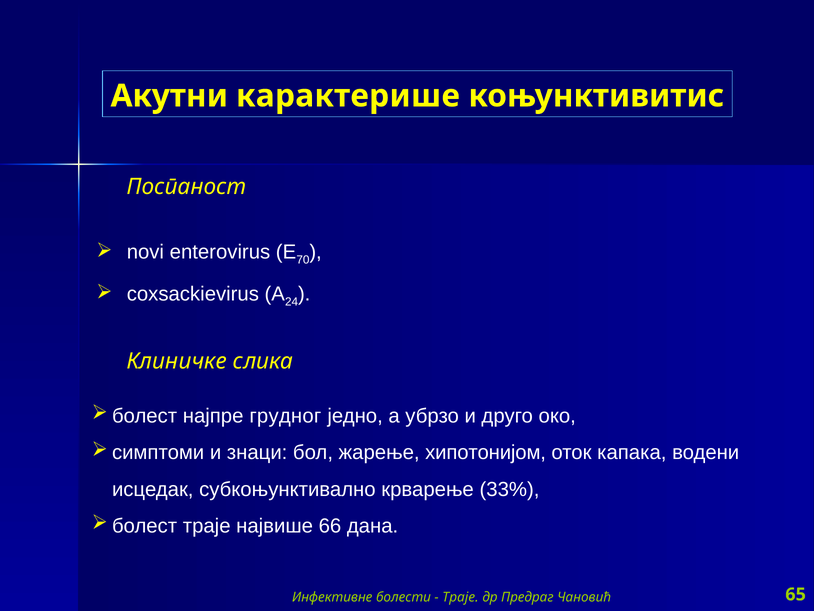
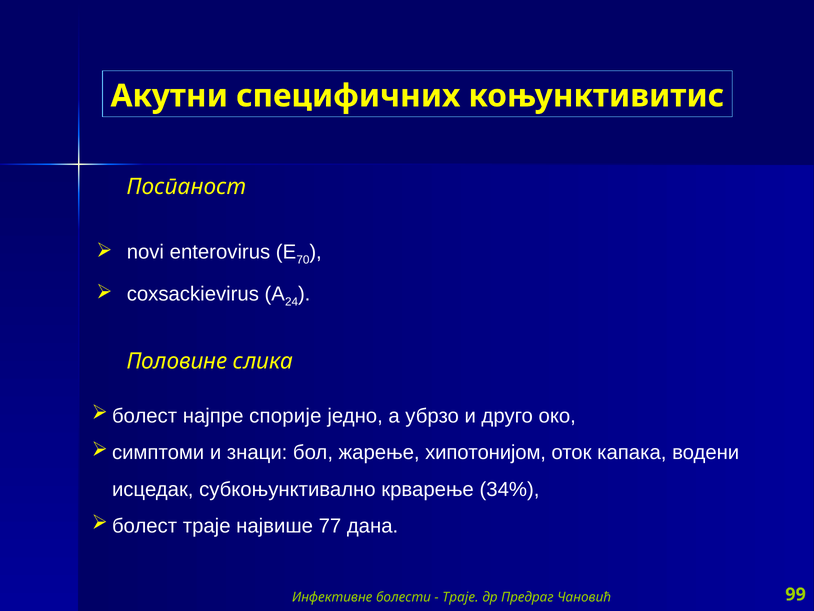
карактерише: карактерише -> специфичних (348, 96)
Клиничке: Клиничке -> Половине (177, 361)
грудног: грудног -> спорије (285, 416)
33%: 33% -> 34% (509, 489)
66: 66 -> 77 (330, 526)
65: 65 -> 99 (796, 594)
